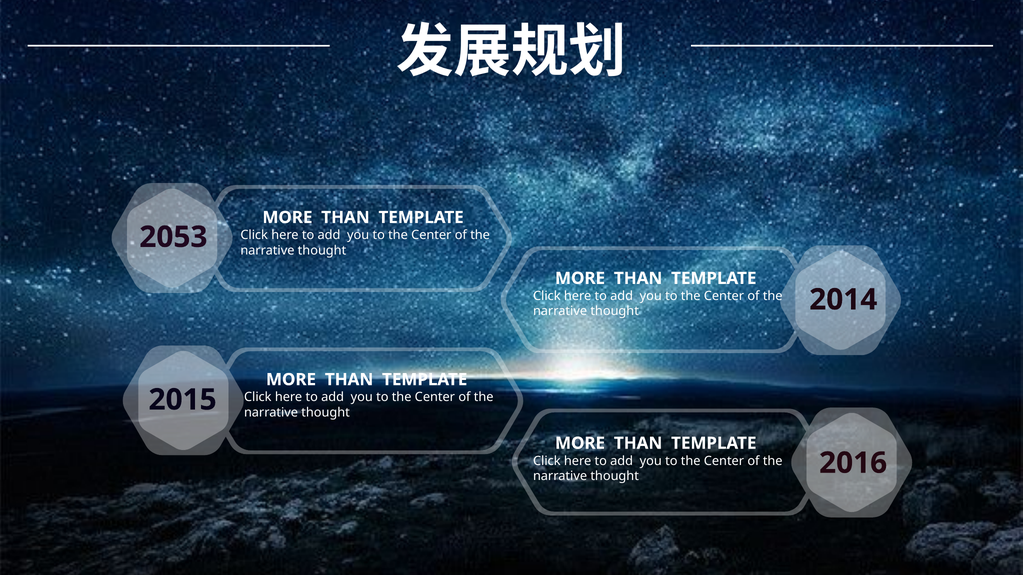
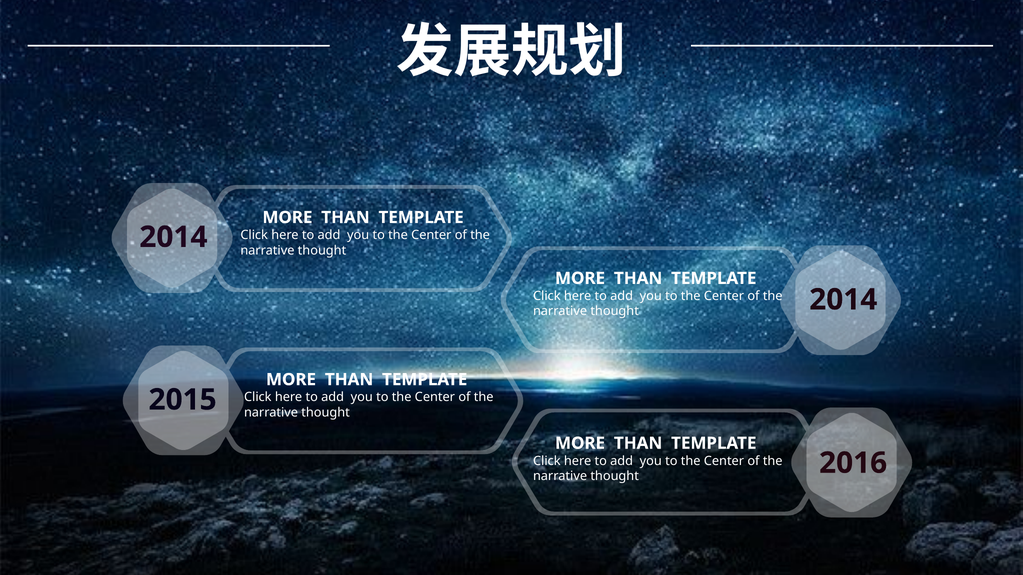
2053: 2053 -> 2014 (173, 237)
